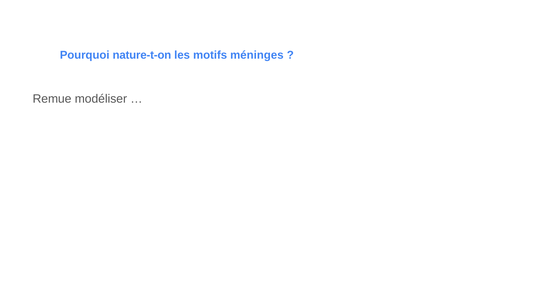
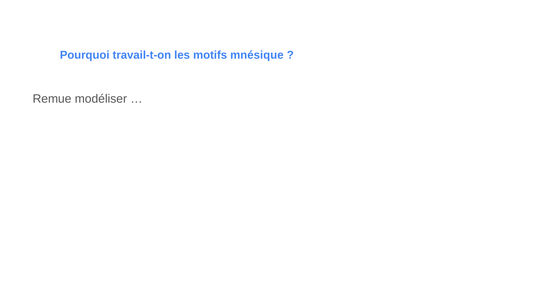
nature-t-on: nature-t-on -> travail-t-on (142, 55)
méninges: méninges -> mnésique (257, 55)
